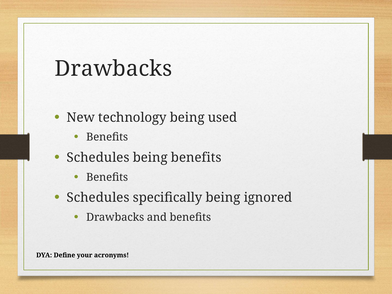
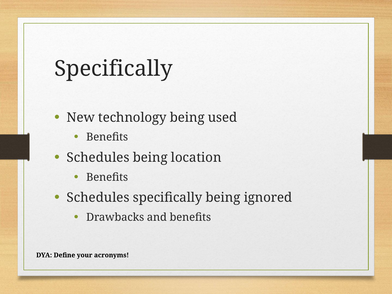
Drawbacks: Drawbacks -> Specifically (113, 69)
being benefits: benefits -> location (196, 158)
